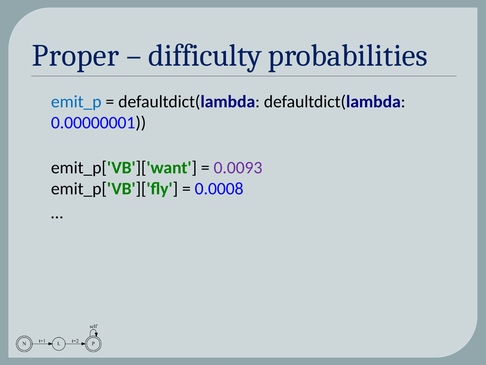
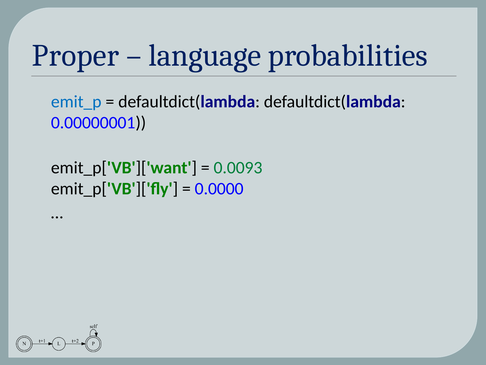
difficulty: difficulty -> language (205, 55)
0.0093 colour: purple -> green (238, 167)
0.0008: 0.0008 -> 0.0000 (219, 189)
